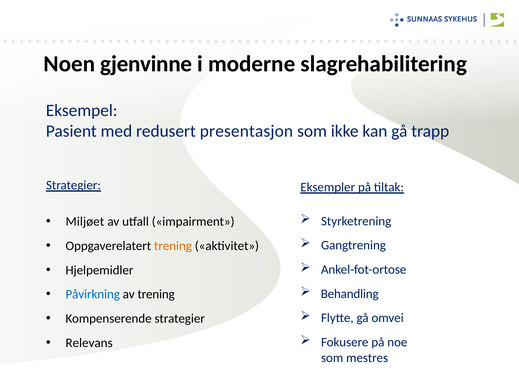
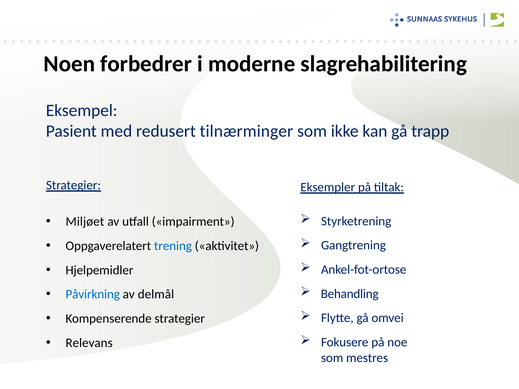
gjenvinne: gjenvinne -> forbedrer (146, 64)
presentasjon: presentasjon -> tilnærminger (246, 131)
trening colour: orange -> blue (173, 246)
av trening: trening -> delmål (156, 295)
